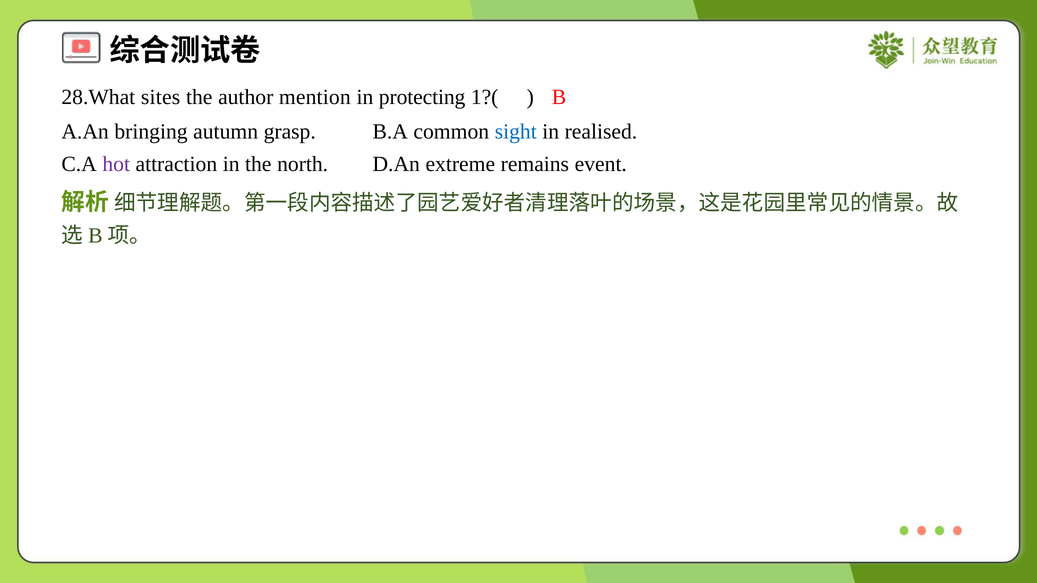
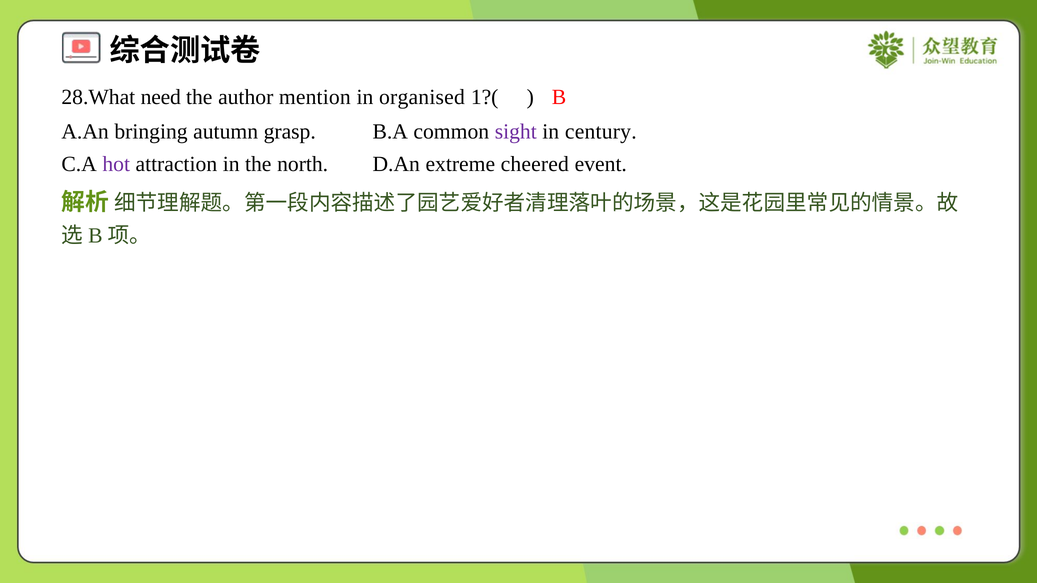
sites: sites -> need (161, 97)
protecting: protecting -> organised (422, 97)
sight colour: blue -> purple (516, 132)
realised: realised -> century (601, 132)
remains: remains -> cheered (535, 164)
